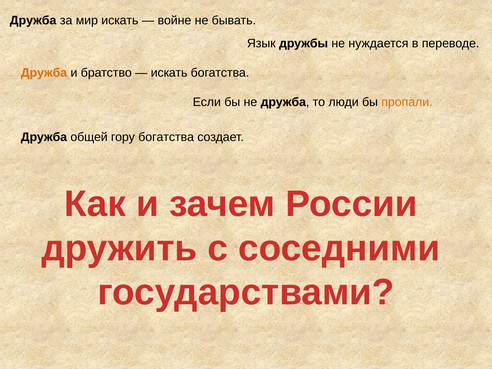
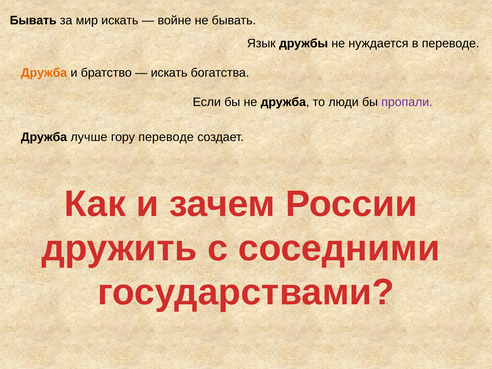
Дружба: Дружба -> Бывать (33, 20)
пропали colour: orange -> purple (407, 102)
общей: общей -> лучше (89, 137)
гору богатства: богатства -> переводе (166, 137)
